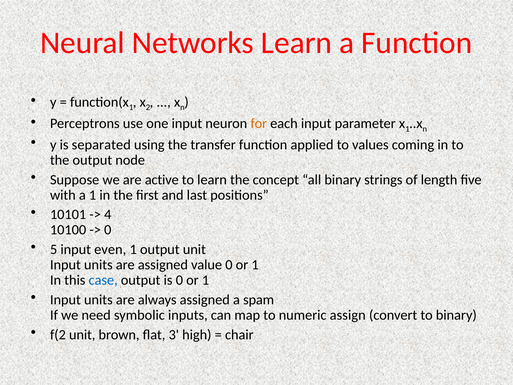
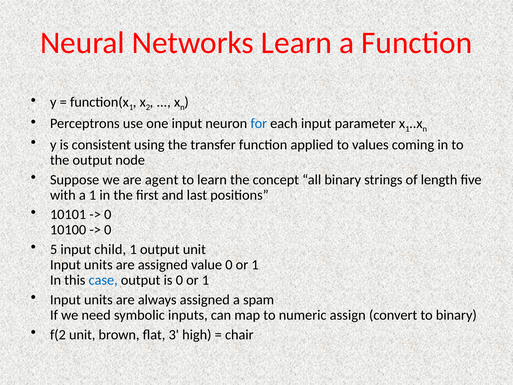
for colour: orange -> blue (259, 123)
separated: separated -> consistent (101, 145)
active: active -> agent (162, 180)
4: 4 -> 0 (108, 214)
even: even -> child (110, 249)
